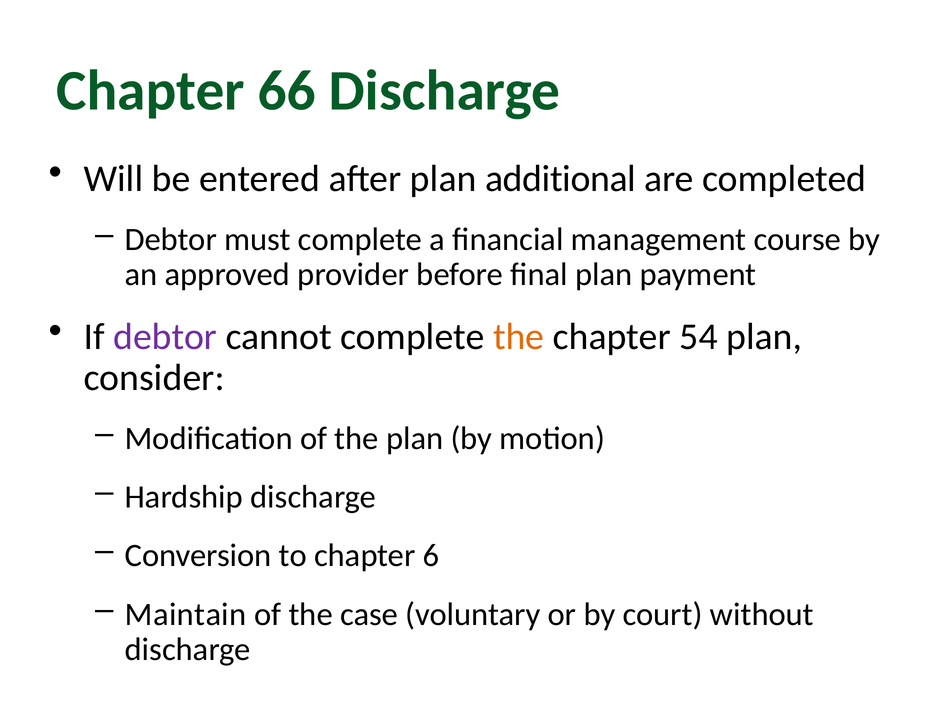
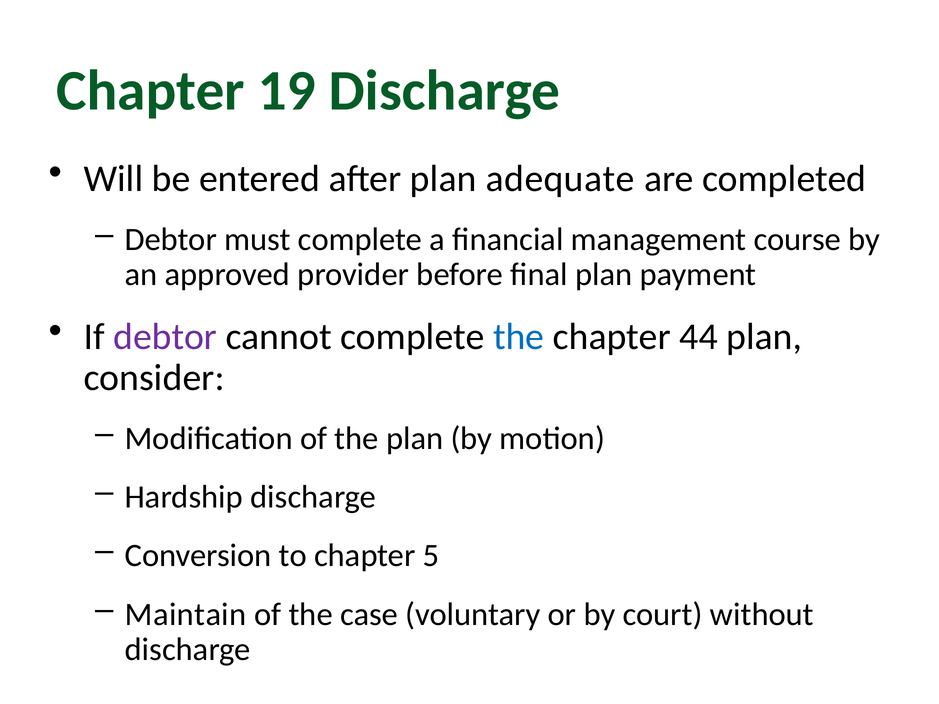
66: 66 -> 19 (287, 91)
additional: additional -> adequate (560, 179)
the colour: orange -> blue (519, 337)
54: 54 -> 44 (698, 337)
6: 6 -> 5 (431, 556)
